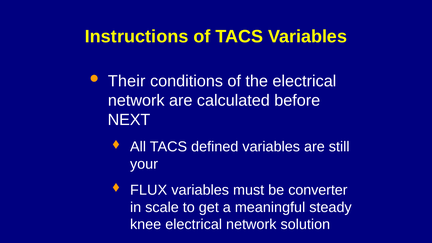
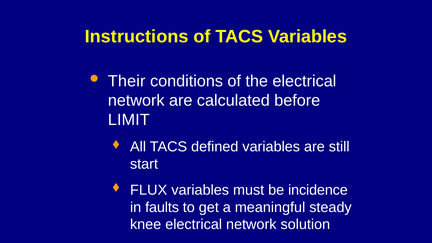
NEXT: NEXT -> LIMIT (129, 120)
your: your -> start (144, 164)
converter: converter -> incidence (318, 190)
scale: scale -> faults (162, 207)
